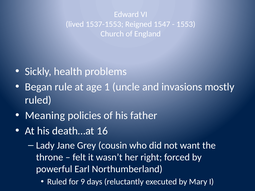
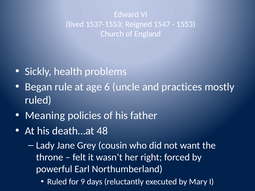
1: 1 -> 6 (107, 87)
invasions: invasions -> practices (182, 87)
16: 16 -> 48 (102, 131)
